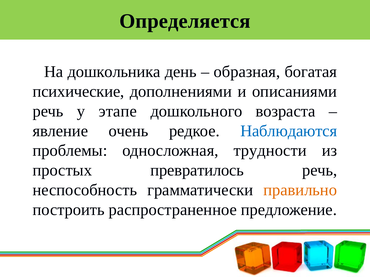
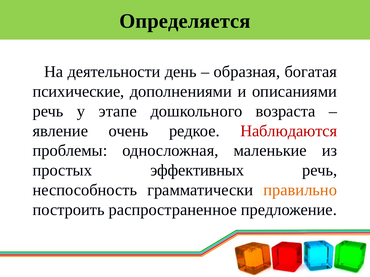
дошкольника: дошкольника -> деятельности (114, 72)
Наблюдаются colour: blue -> red (289, 131)
трудности: трудности -> маленькие (270, 151)
превратилось: превратилось -> эффективных (197, 171)
